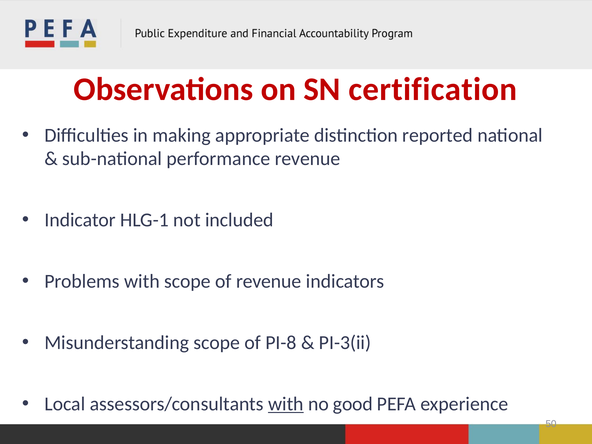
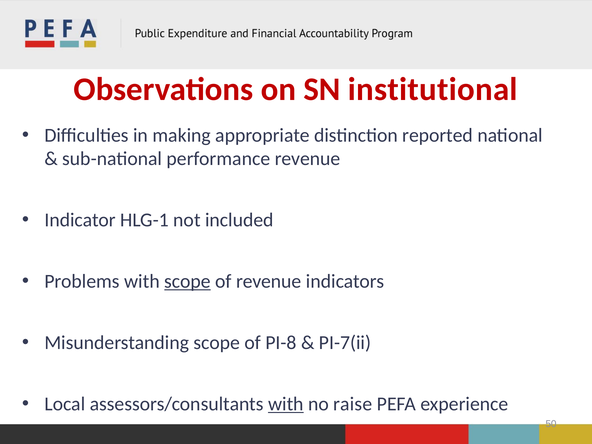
certification: certification -> institutional (433, 89)
scope underline: none -> present (187, 281)
PI-3(ii: PI-3(ii -> PI-7(ii (345, 343)
good: good -> raise (353, 404)
